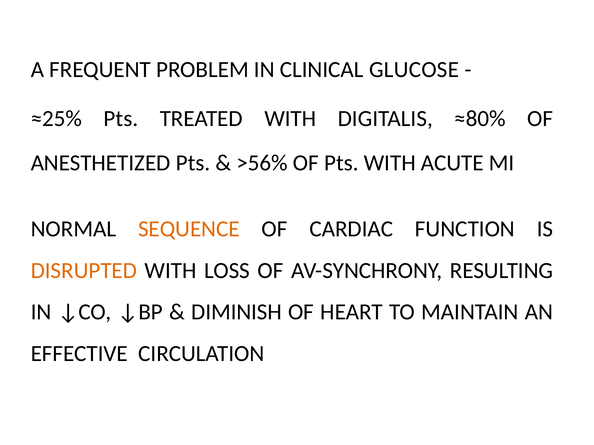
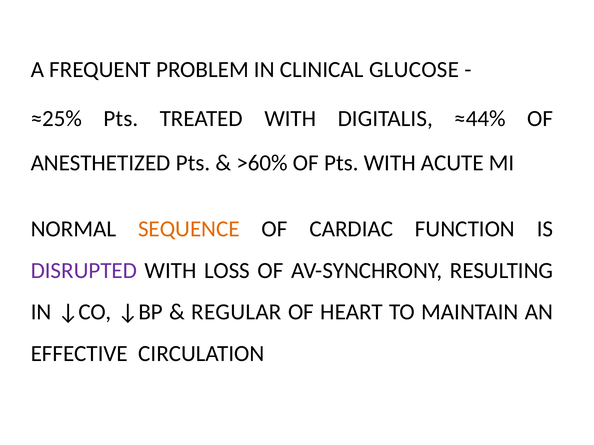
≈80%: ≈80% -> ≈44% (480, 119)
>56%: >56% -> >60% (262, 163)
DISRUPTED colour: orange -> purple (84, 271)
DIMINISH: DIMINISH -> REGULAR (236, 312)
